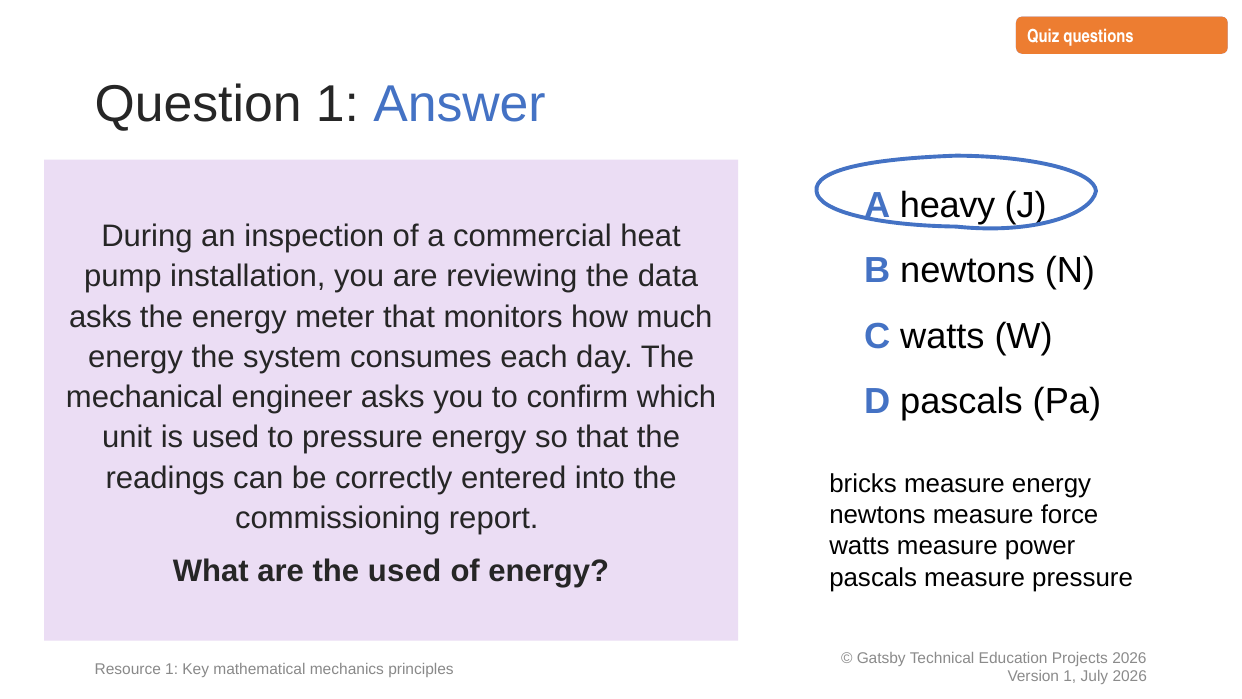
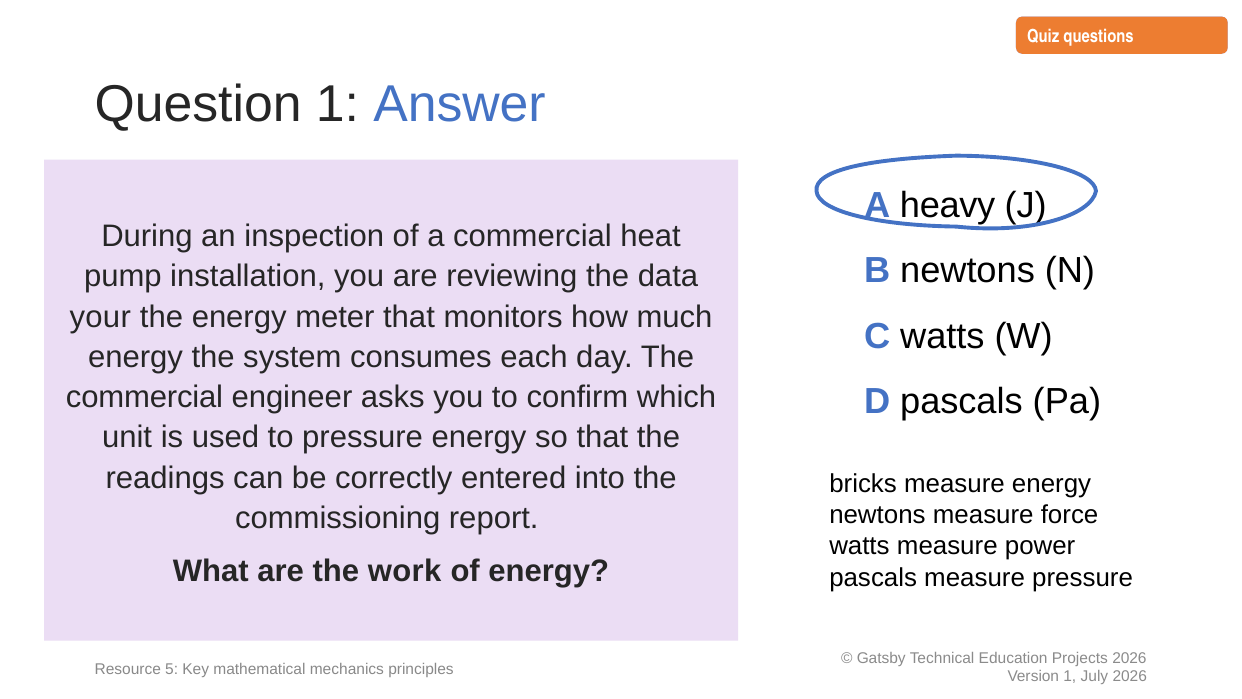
asks: asks -> your (100, 317)
mechanical: mechanical -> commercial (145, 397)
the used: used -> work (405, 571)
Resource 1: 1 -> 5 (172, 669)
